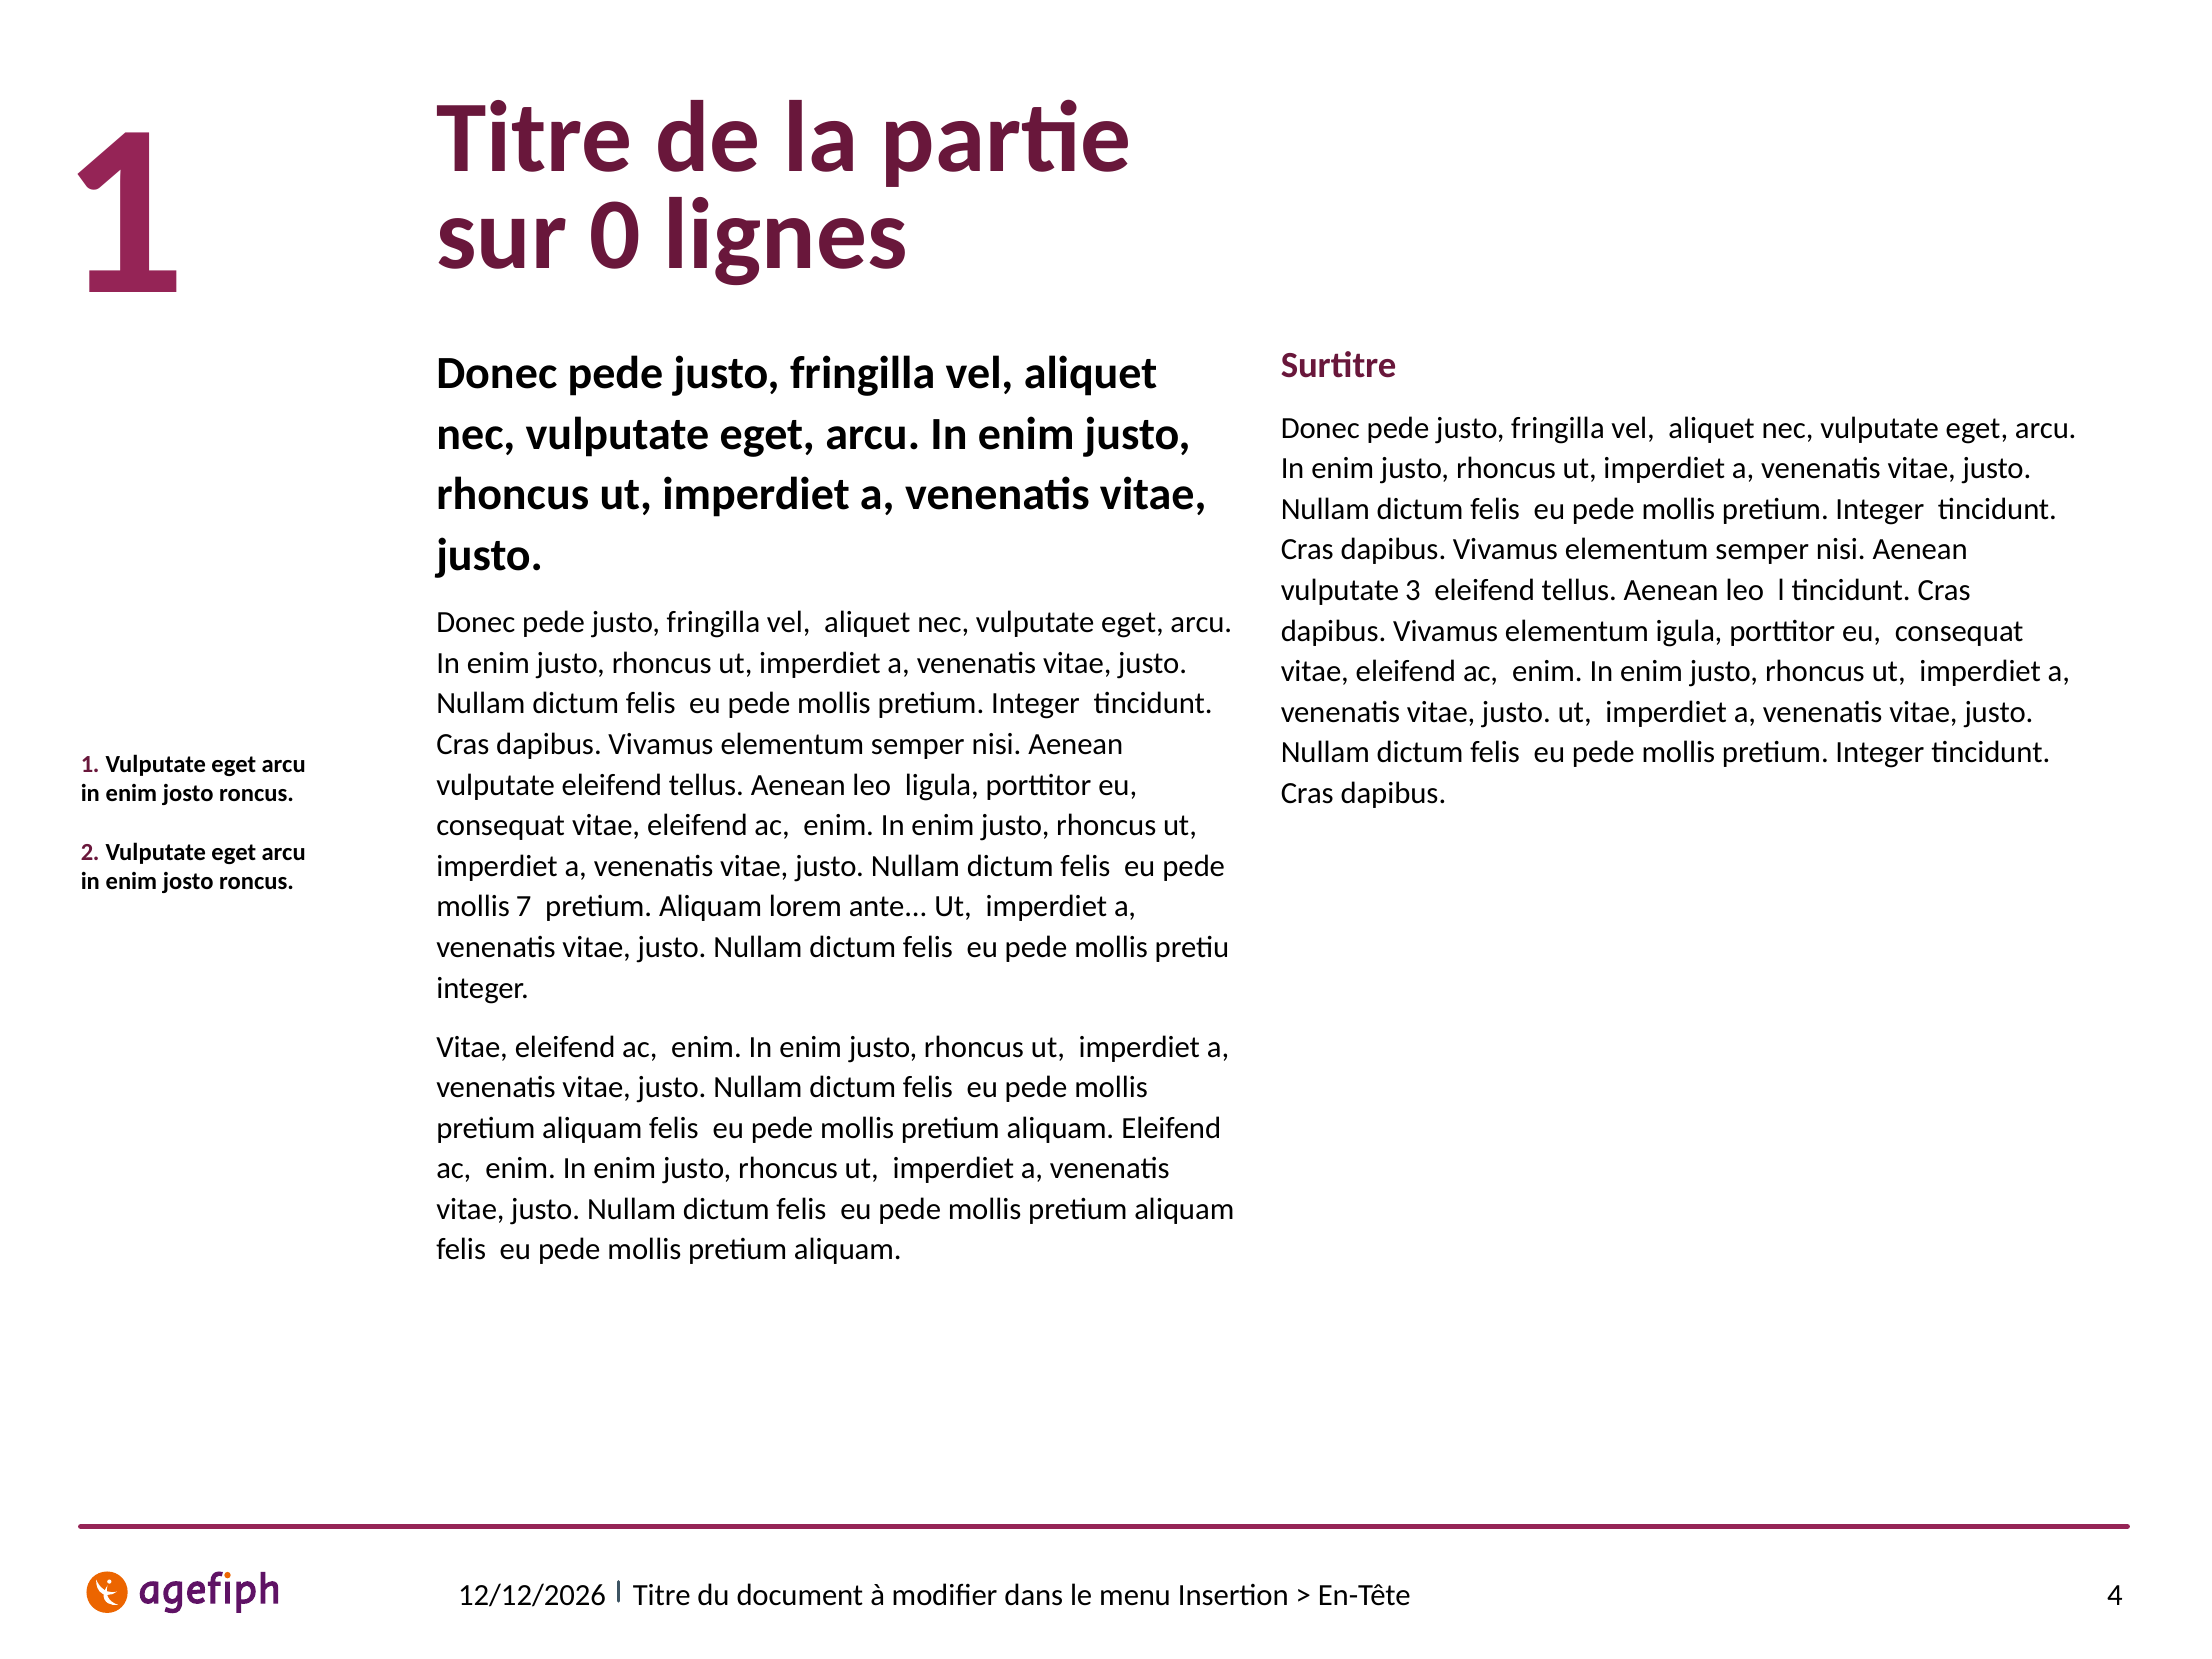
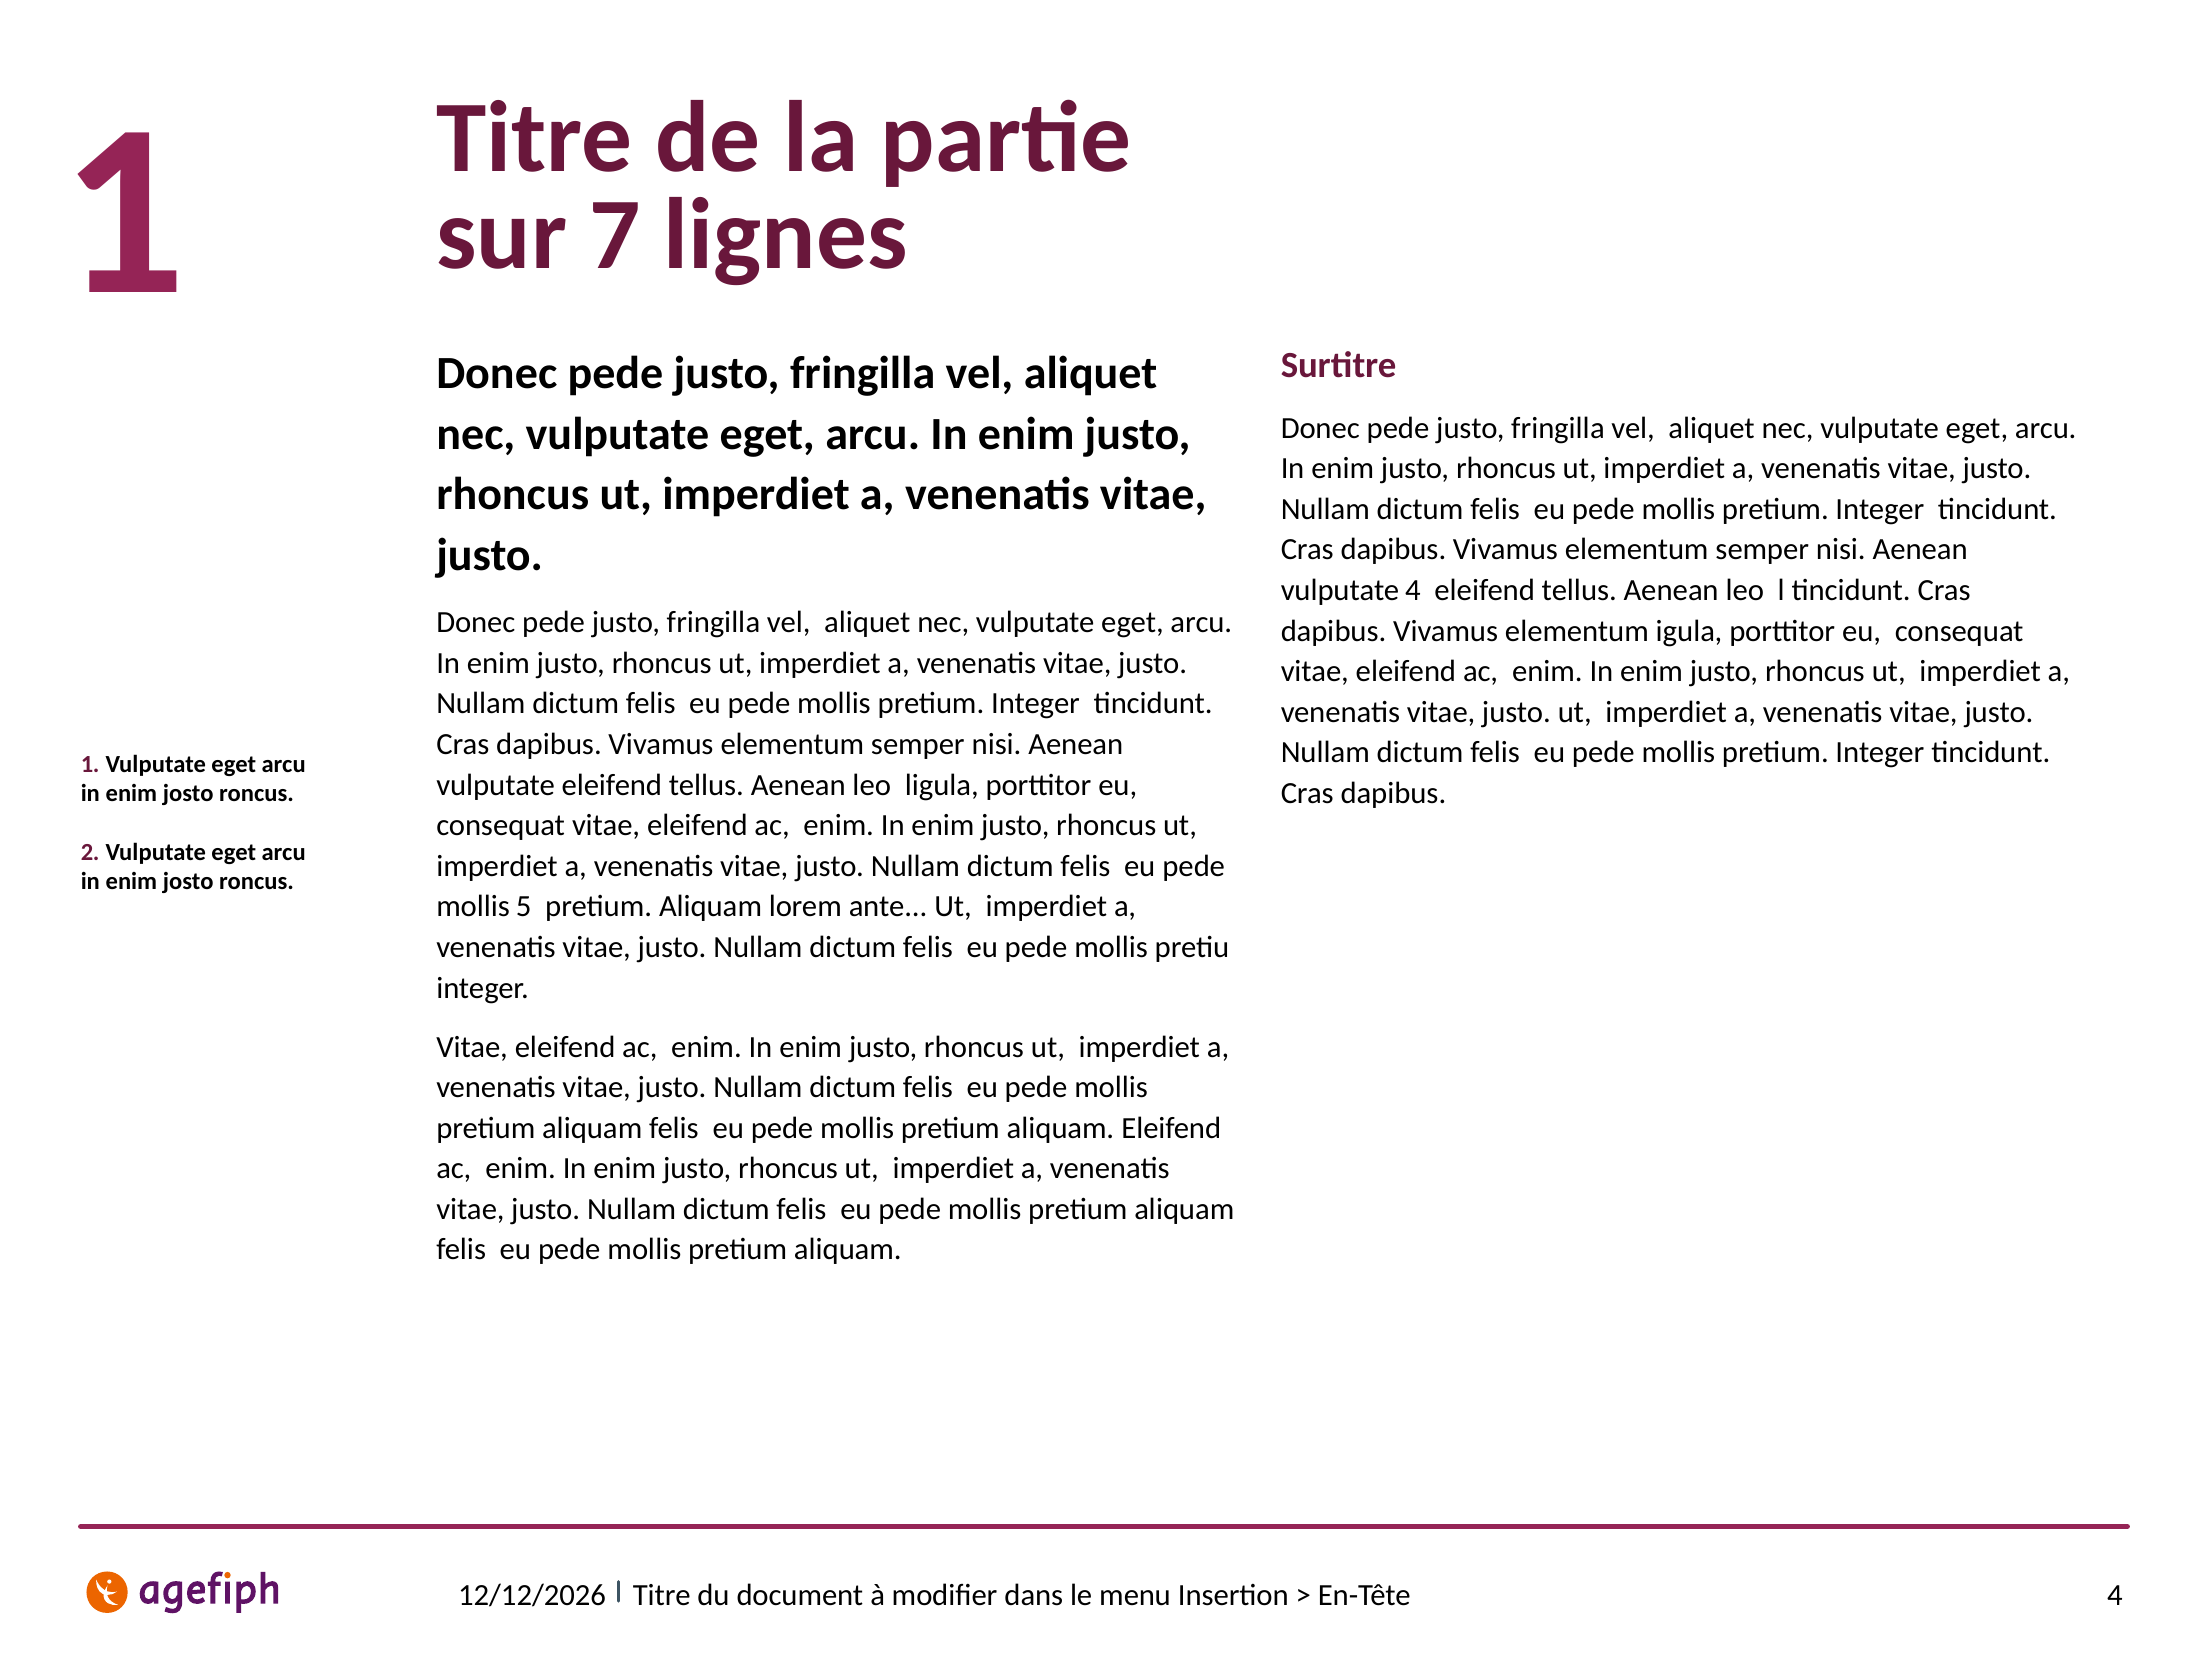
0: 0 -> 7 (616, 235)
vulputate 3: 3 -> 4 (1413, 590)
7: 7 -> 5 (524, 907)
